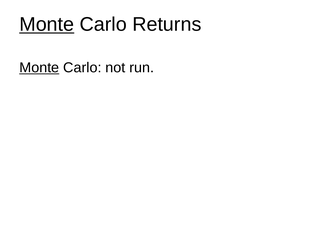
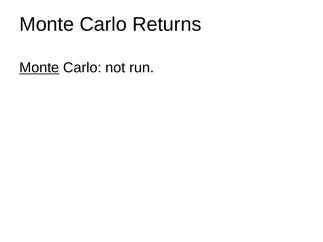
Monte underline: present -> none (47, 25)
